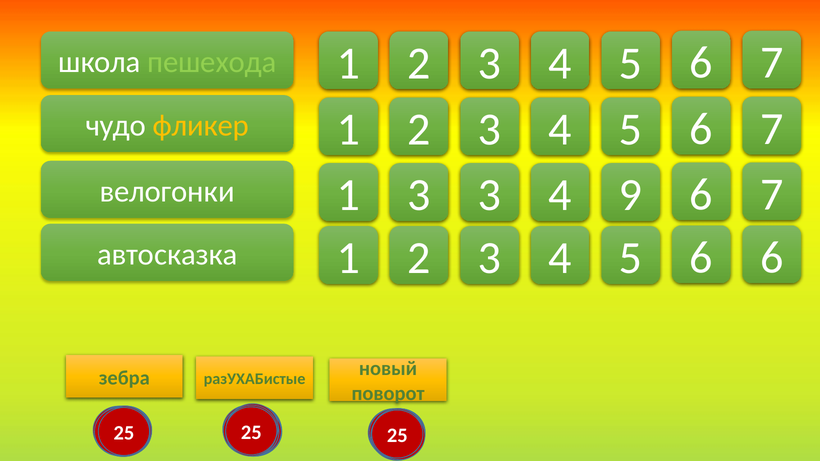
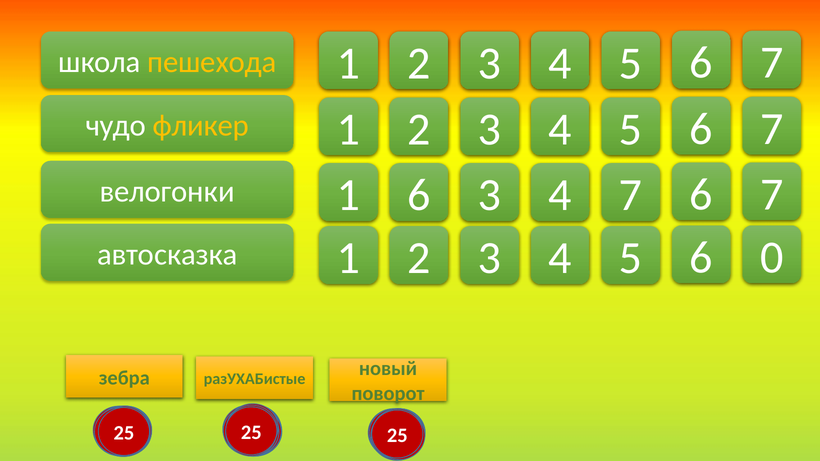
пешехода colour: light green -> yellow (212, 62)
1 3: 3 -> 6 (419, 195)
4 9: 9 -> 7 (631, 195)
6 6: 6 -> 0 (772, 258)
